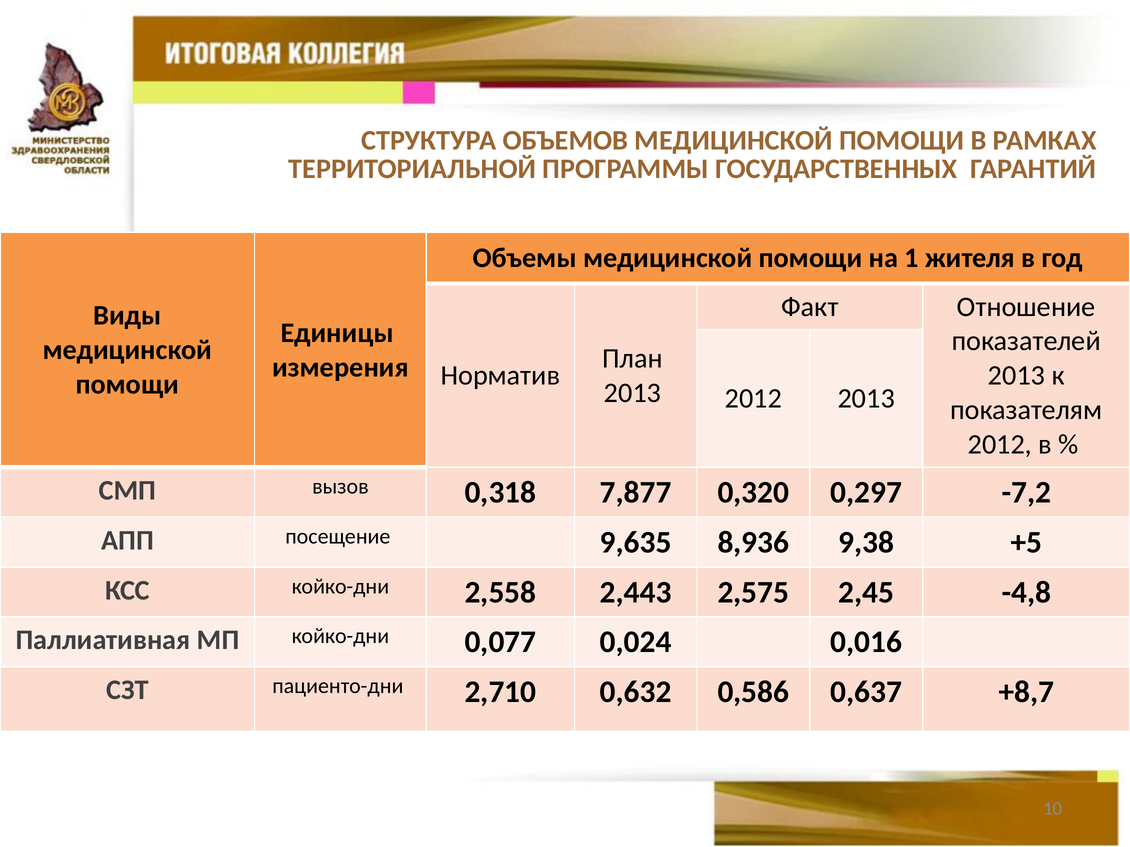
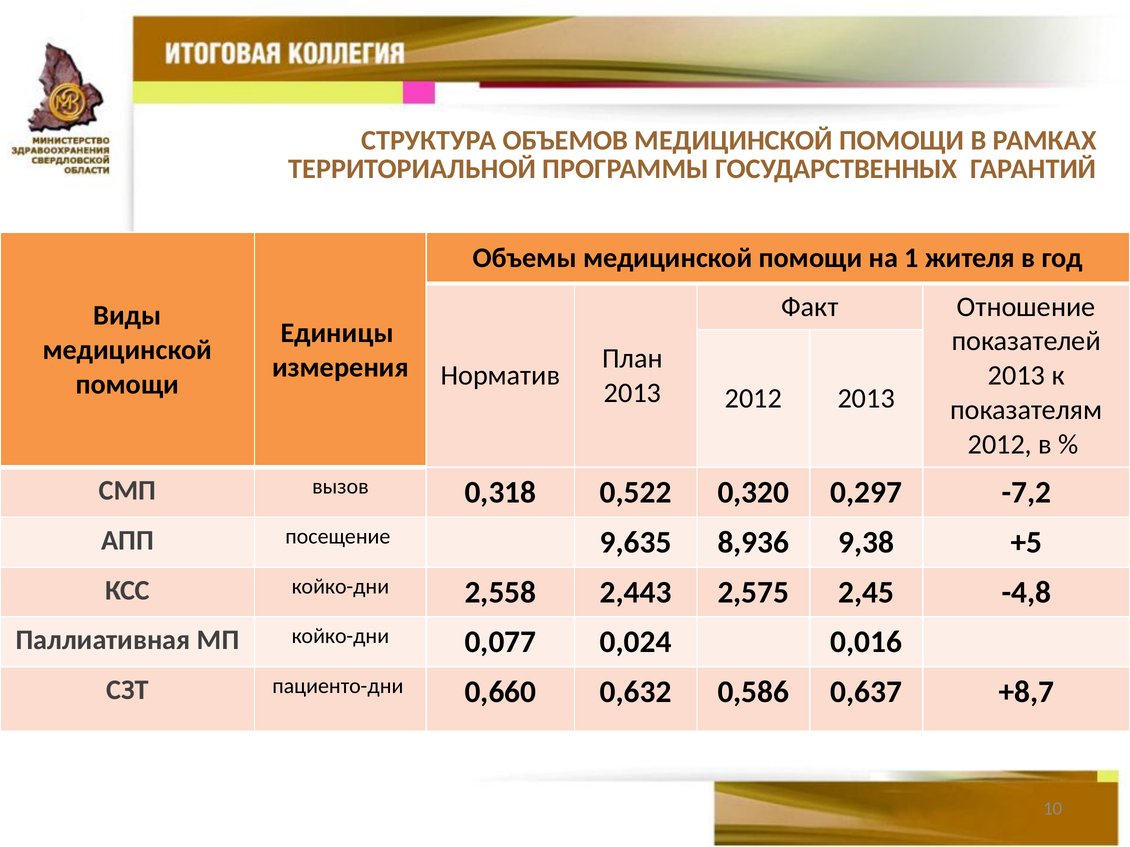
7,877: 7,877 -> 0,522 (636, 493)
2,710: 2,710 -> 0,660 (500, 693)
